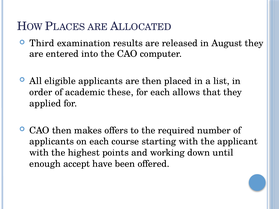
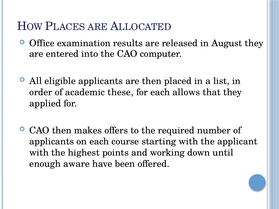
Third: Third -> Office (42, 43)
accept: accept -> aware (77, 164)
